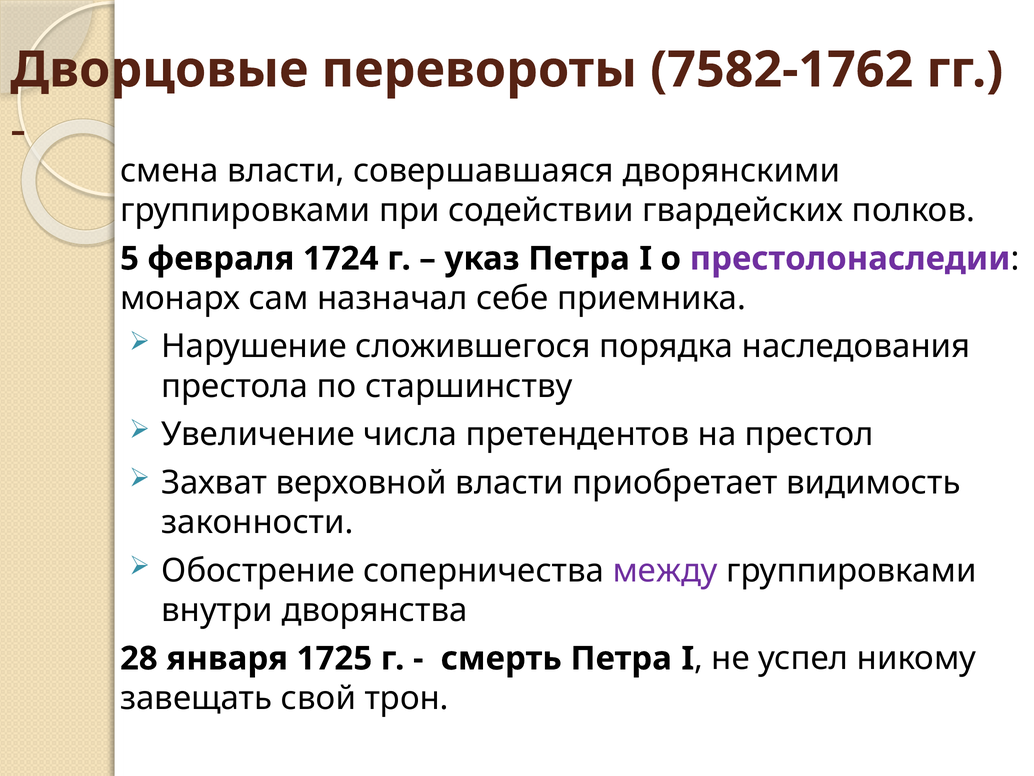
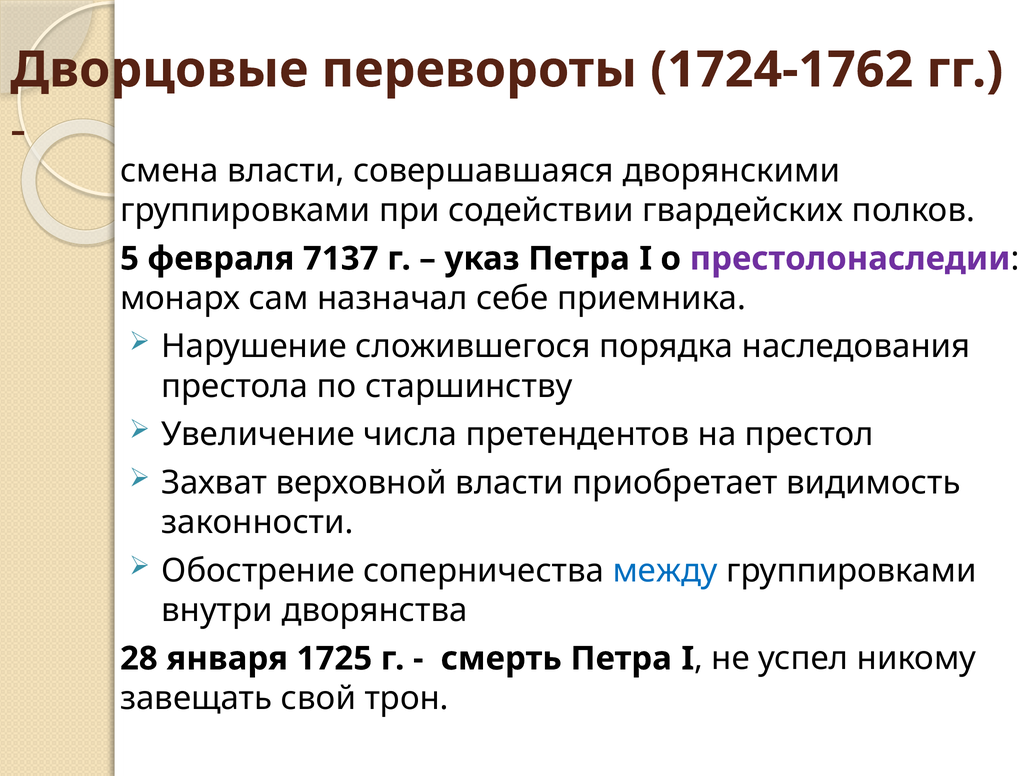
7582-1762: 7582-1762 -> 1724-1762 (782, 70)
1724: 1724 -> 7137 (341, 259)
между colour: purple -> blue (665, 570)
